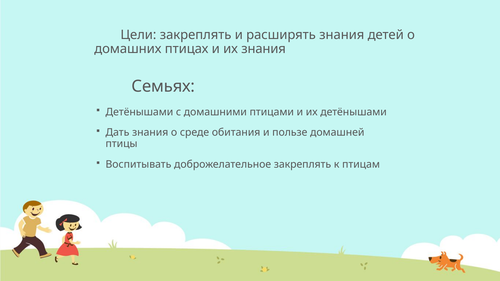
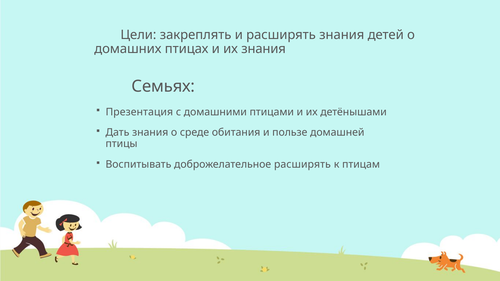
Детёнышами: Детёнышами -> Презентация (139, 112)
доброжелательное закреплять: закреплять -> расширять (302, 165)
